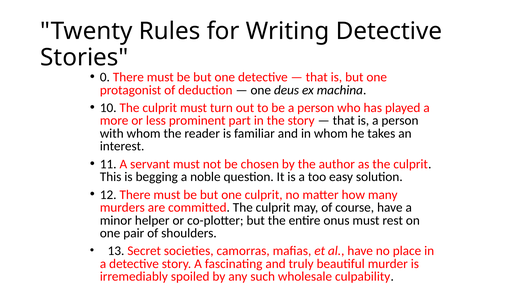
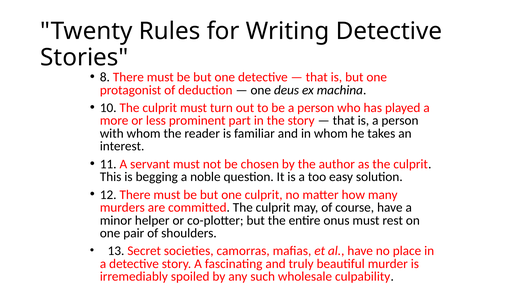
0: 0 -> 8 (105, 77)
